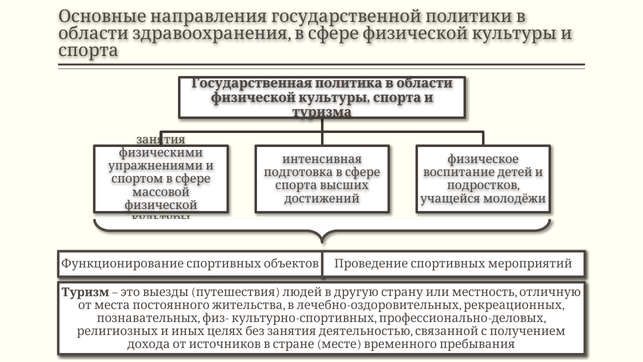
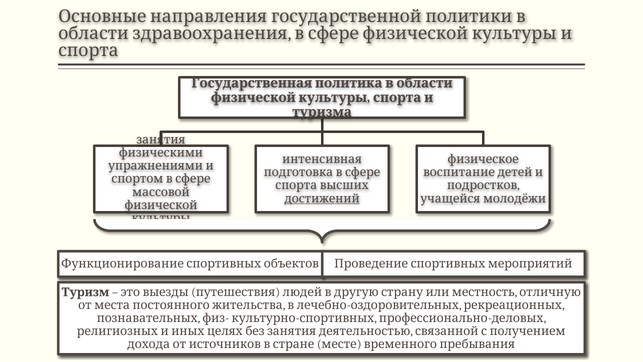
достижений underline: none -> present (322, 198)
